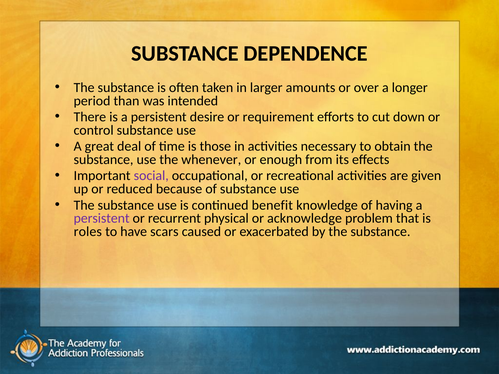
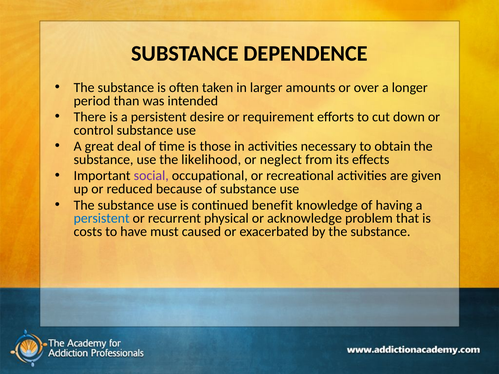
whenever: whenever -> likelihood (211, 160)
enough: enough -> neglect (281, 160)
persistent colour: purple -> blue (102, 219)
roles: roles -> costs (88, 232)
scars: scars -> must (164, 232)
